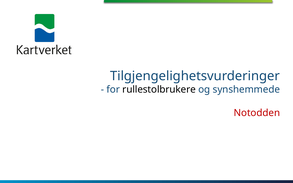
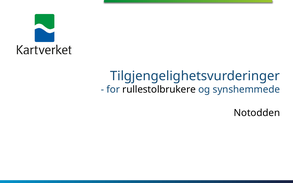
Notodden colour: red -> black (257, 113)
